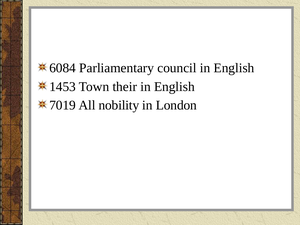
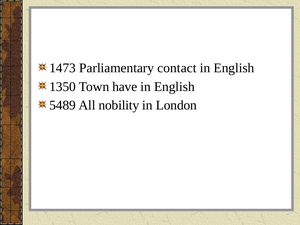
6084: 6084 -> 1473 (63, 68)
council: council -> contact (177, 68)
1453: 1453 -> 1350 (63, 87)
their: their -> have (125, 87)
7019: 7019 -> 5489 (63, 105)
